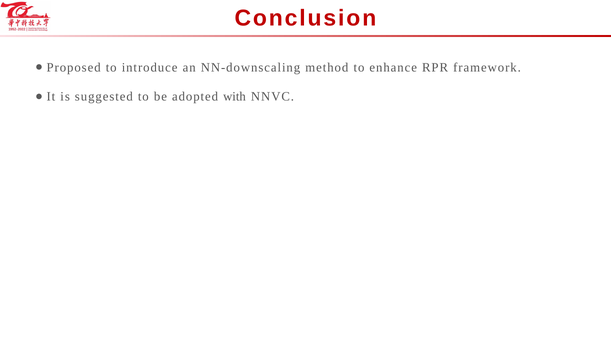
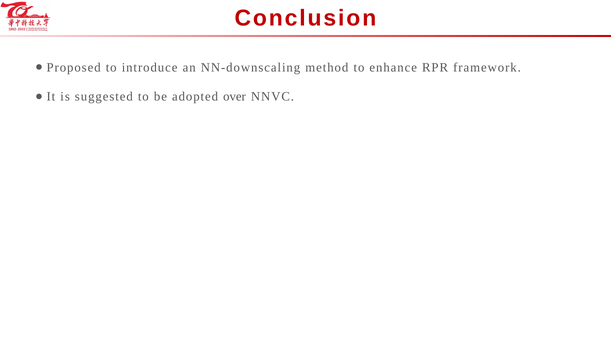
with: with -> over (234, 97)
